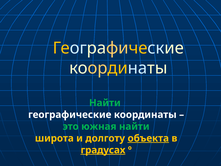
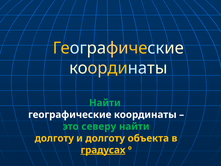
южная: южная -> северу (99, 126)
широта: широта -> долготу (54, 138)
объекта underline: present -> none (148, 138)
